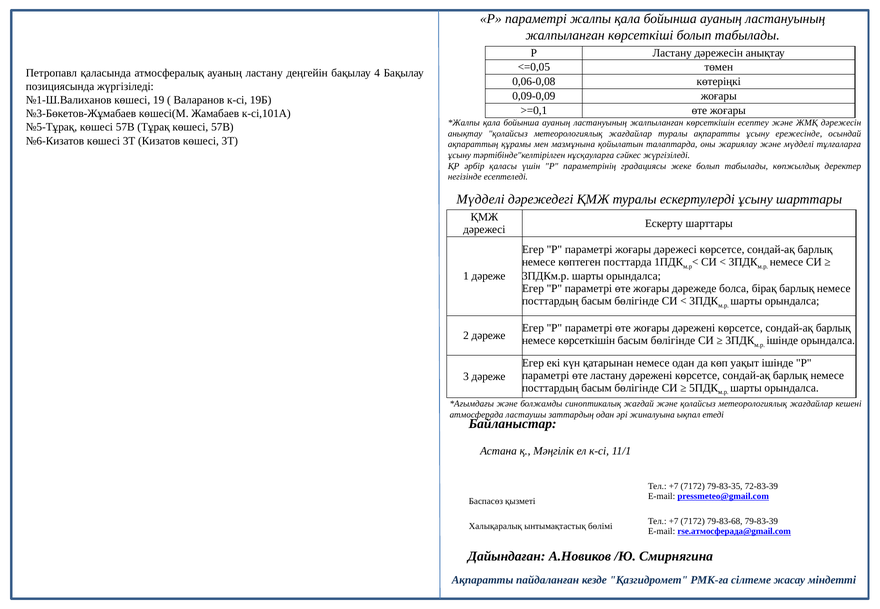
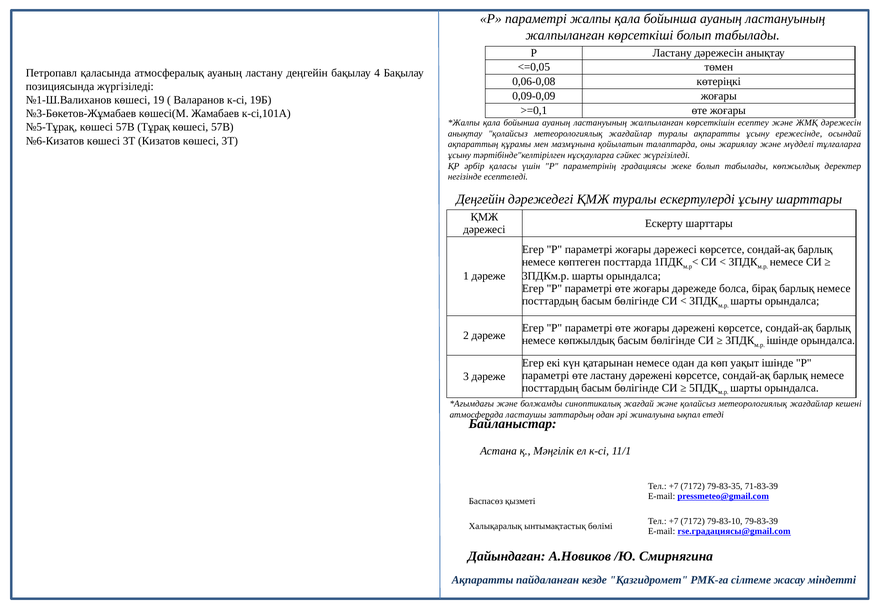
Мүдделі: Мүдделі -> Деңгейін (481, 199)
немесе көрсеткішін: көрсеткішін -> көпжылдық (587, 341)
72-83-39: 72-83-39 -> 71-83-39 (761, 486)
79-83-68: 79-83-68 -> 79-83-10 (725, 522)
rse.атмосферада@gmail.com: rse.атмосферада@gmail.com -> rse.градациясы@gmail.com (734, 532)
